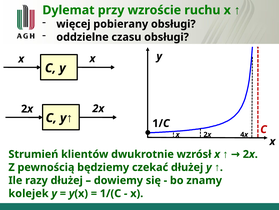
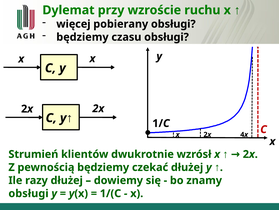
oddzielne: oddzielne -> będziemy (82, 37)
kolejek: kolejek -> obsługi (28, 193)
